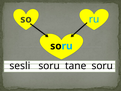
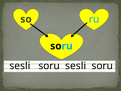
soru tane: tane -> sesli (76, 66)
